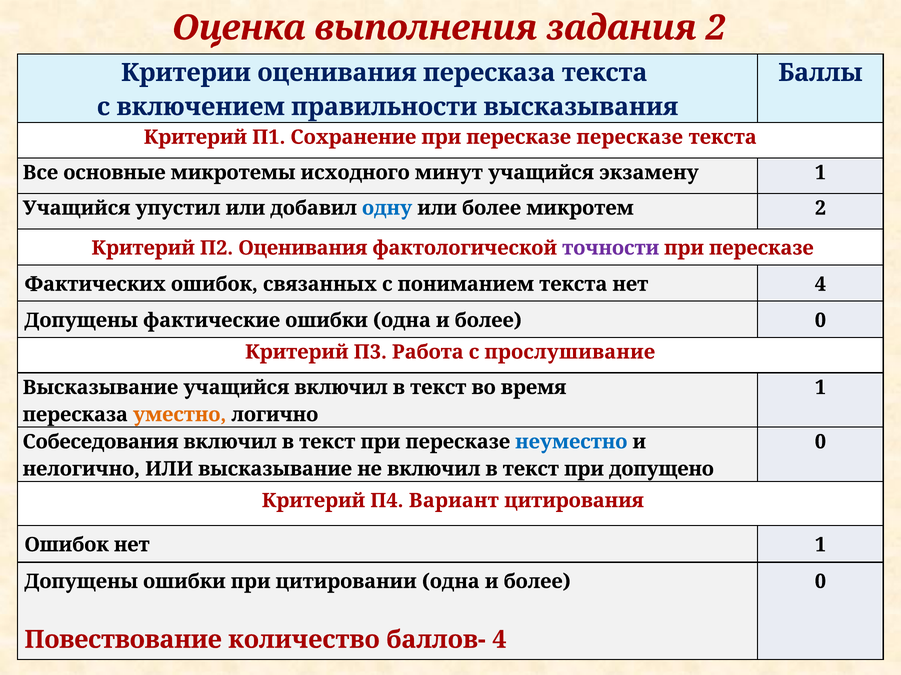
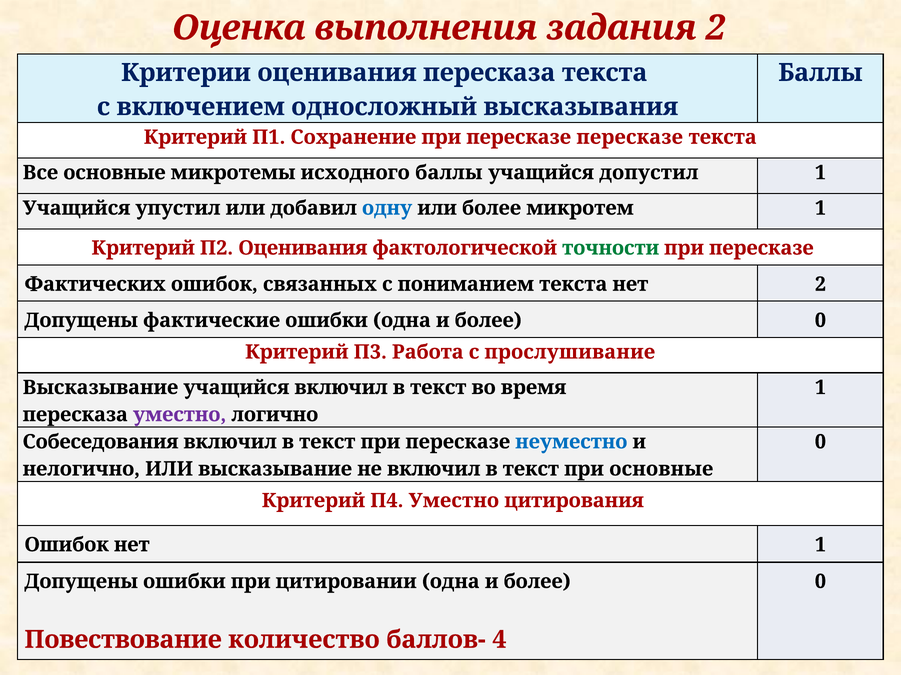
правильности: правильности -> односложный (384, 107)
исходного минут: минут -> баллы (449, 173)
экзамену: экзамену -> допустил (649, 173)
микротем 2: 2 -> 1 (820, 208)
точности colour: purple -> green (611, 248)
нет 4: 4 -> 2 (820, 284)
уместно colour: orange -> purple (180, 415)
при допущено: допущено -> основные (661, 469)
П4 Вариант: Вариант -> Уместно (454, 501)
